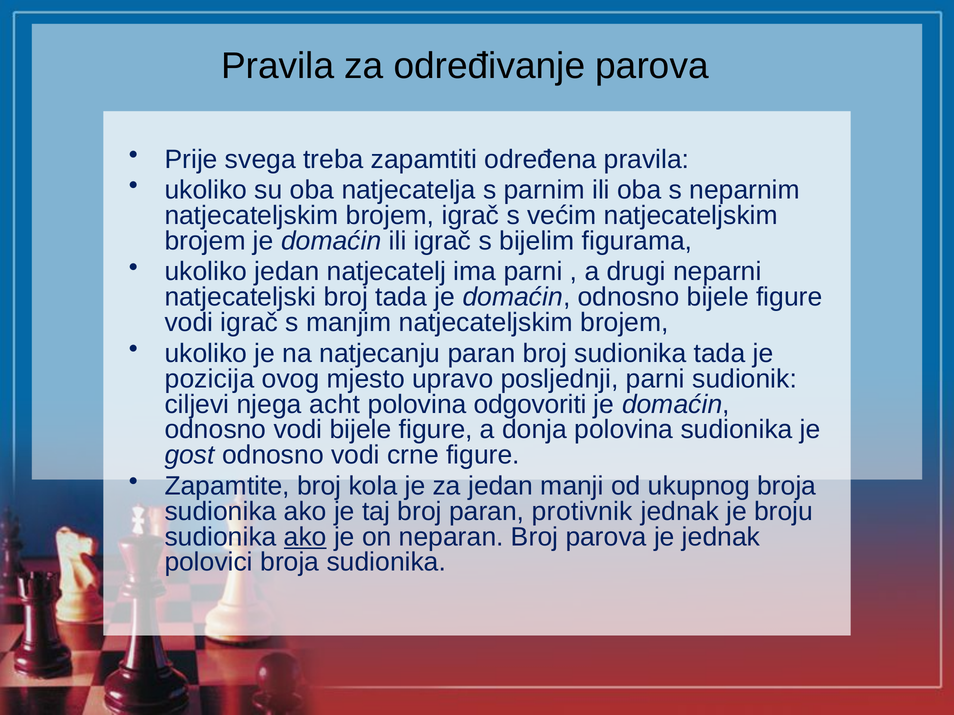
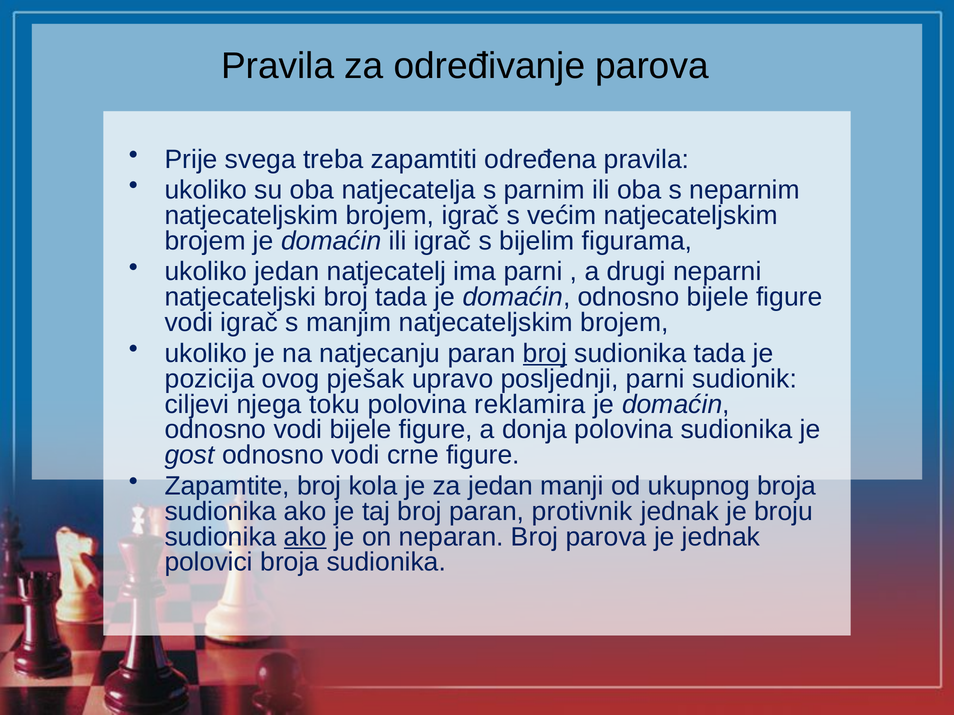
broj underline: none -> present (545, 354)
mjesto: mjesto -> pješak (366, 379)
acht: acht -> toku (335, 405)
odgovoriti: odgovoriti -> reklamira (530, 405)
